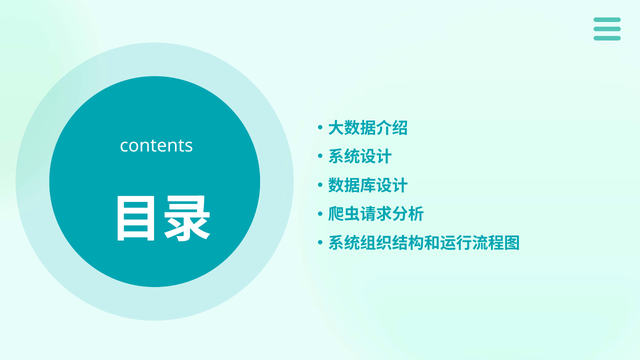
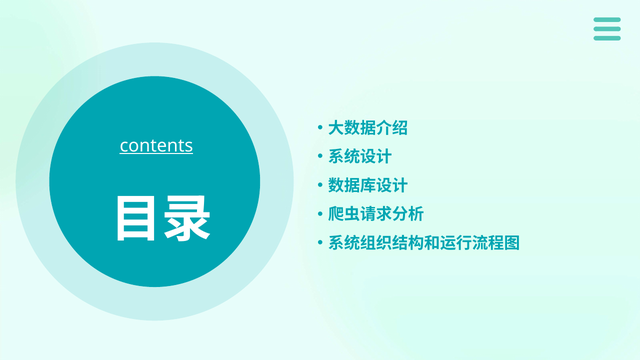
contents underline: none -> present (156, 146)
